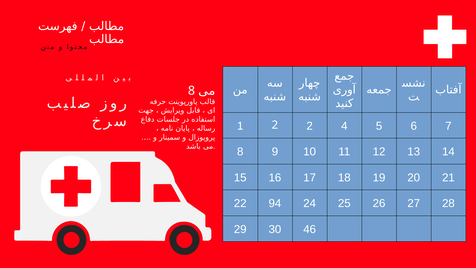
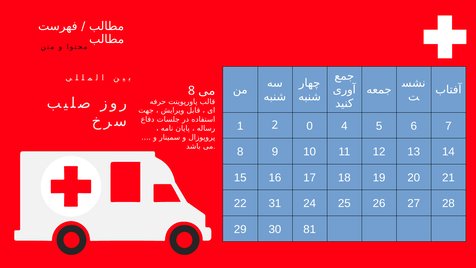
2 2: 2 -> 0 (310, 126)
94: 94 -> 31 (275, 203)
46: 46 -> 81 (310, 229)
